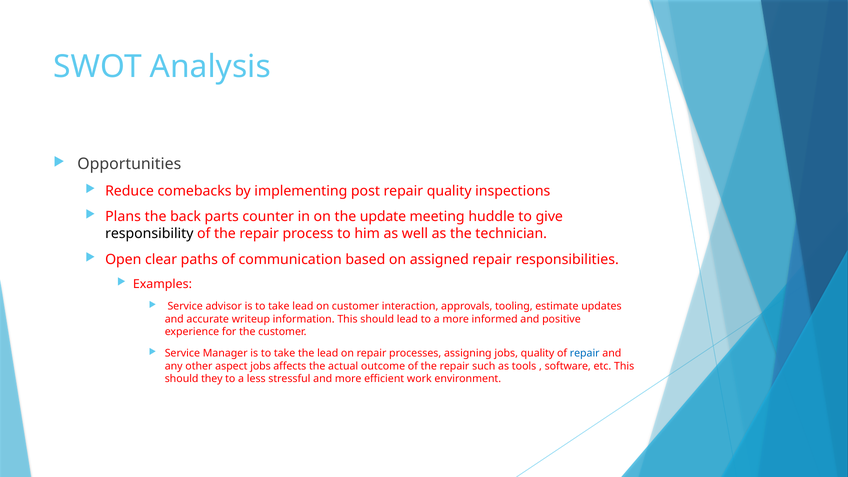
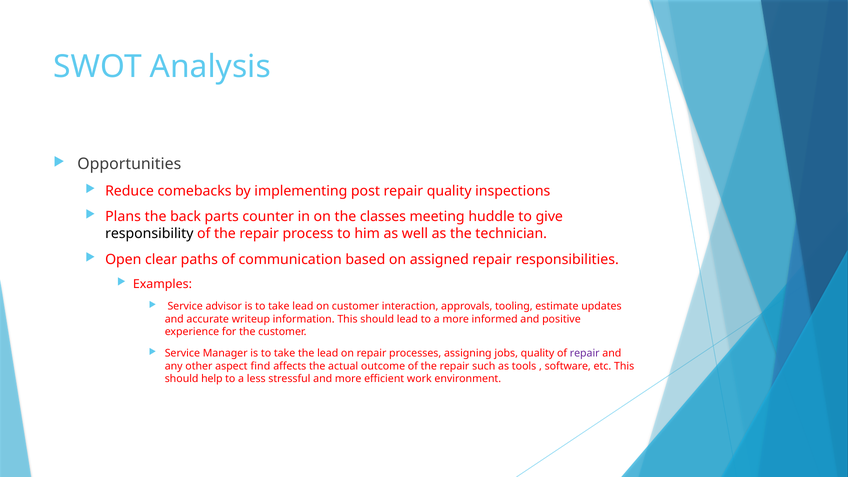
update: update -> classes (383, 217)
repair colour: blue -> purple (585, 353)
aspect jobs: jobs -> find (260, 366)
they: they -> help (212, 379)
